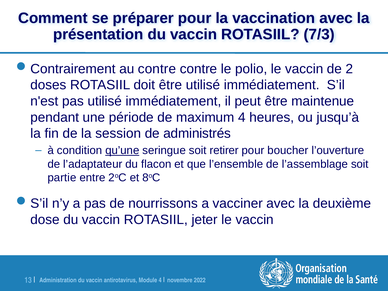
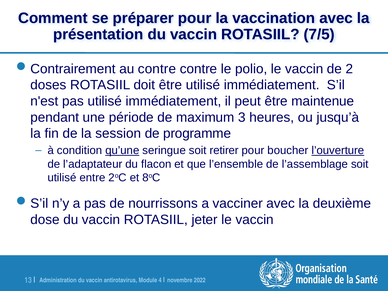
7/3: 7/3 -> 7/5 (319, 34)
maximum 4: 4 -> 3 (242, 117)
administrés: administrés -> programme (197, 133)
l’ouverture underline: none -> present (338, 150)
partie: partie -> utilisé (62, 178)
